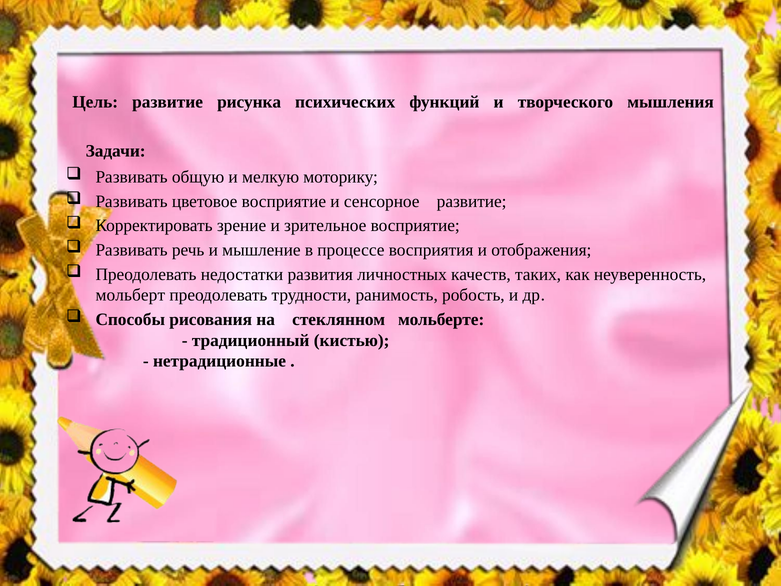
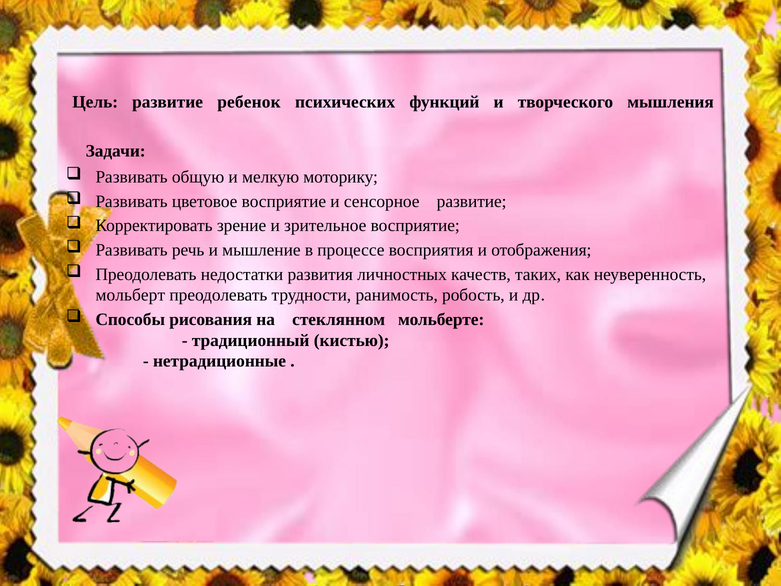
рисунка: рисунка -> ребенок (249, 102)
